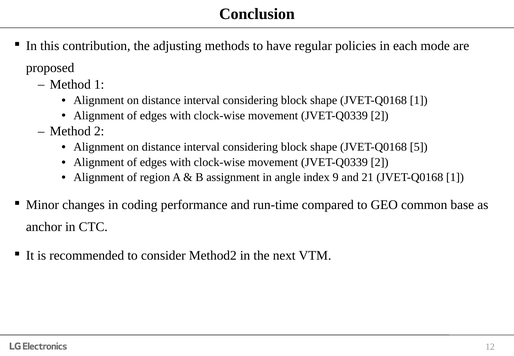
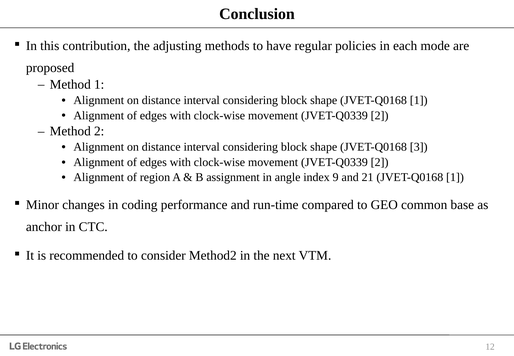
5: 5 -> 3 (419, 147)
